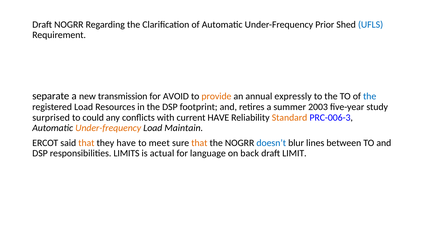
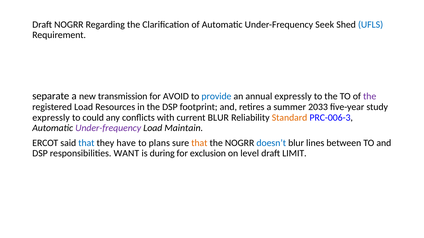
Prior: Prior -> Seek (325, 25)
provide colour: orange -> blue (216, 97)
the colour: blue -> purple (370, 97)
2003: 2003 -> 2033 (318, 107)
surprised: surprised -> expressly (51, 118)
current HAVE: HAVE -> BLUR (218, 118)
Under-frequency colour: orange -> purple (108, 128)
that colour: orange -> blue (86, 143)
meet: meet -> plans (159, 143)
LIMITS: LIMITS -> WANT (126, 154)
actual: actual -> during (162, 154)
language: language -> exclusion (208, 154)
back: back -> level (250, 154)
